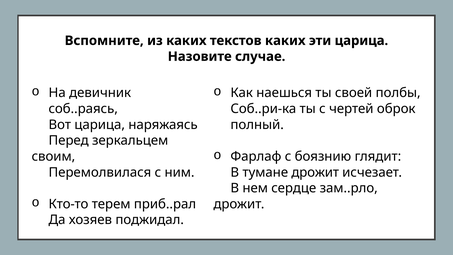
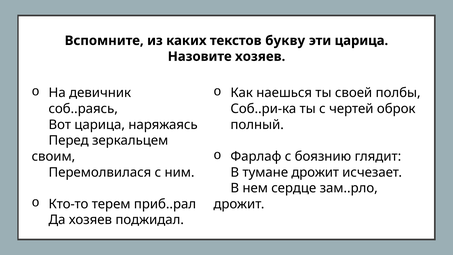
текстов каких: каких -> букву (285, 41)
Назовите случае: случае -> хозяев (260, 56)
